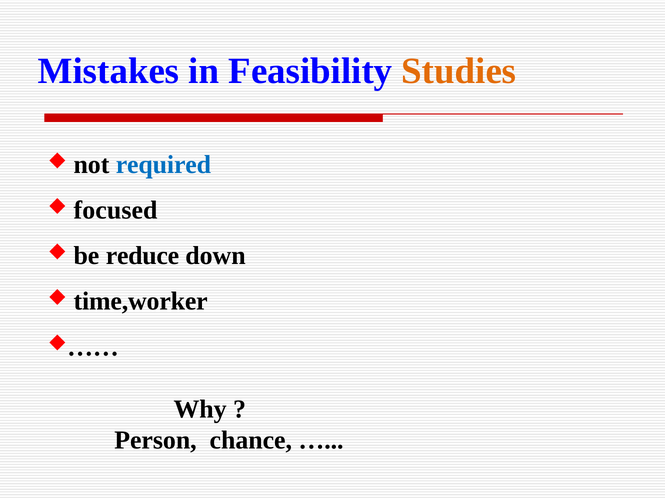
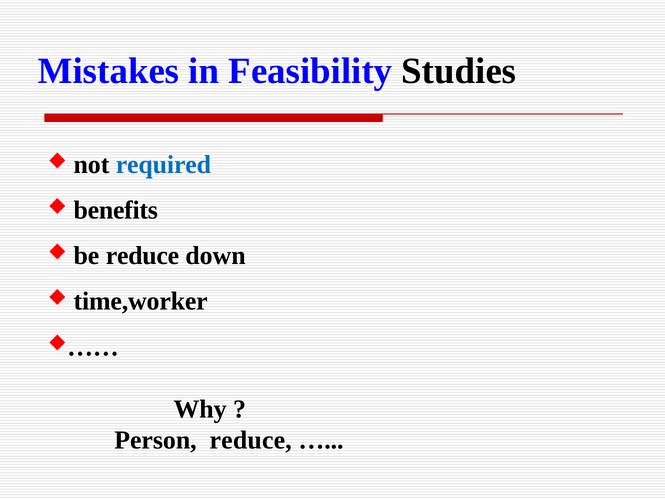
Studies colour: orange -> black (459, 71)
focused: focused -> benefits (116, 210)
Person chance: chance -> reduce (251, 440)
